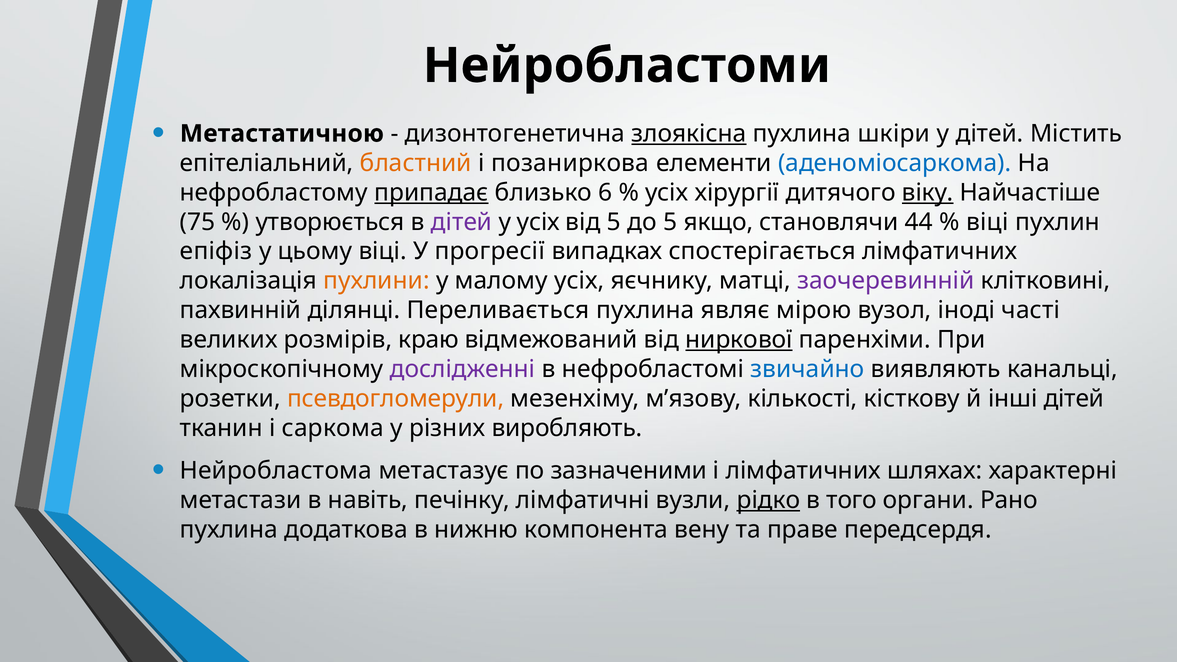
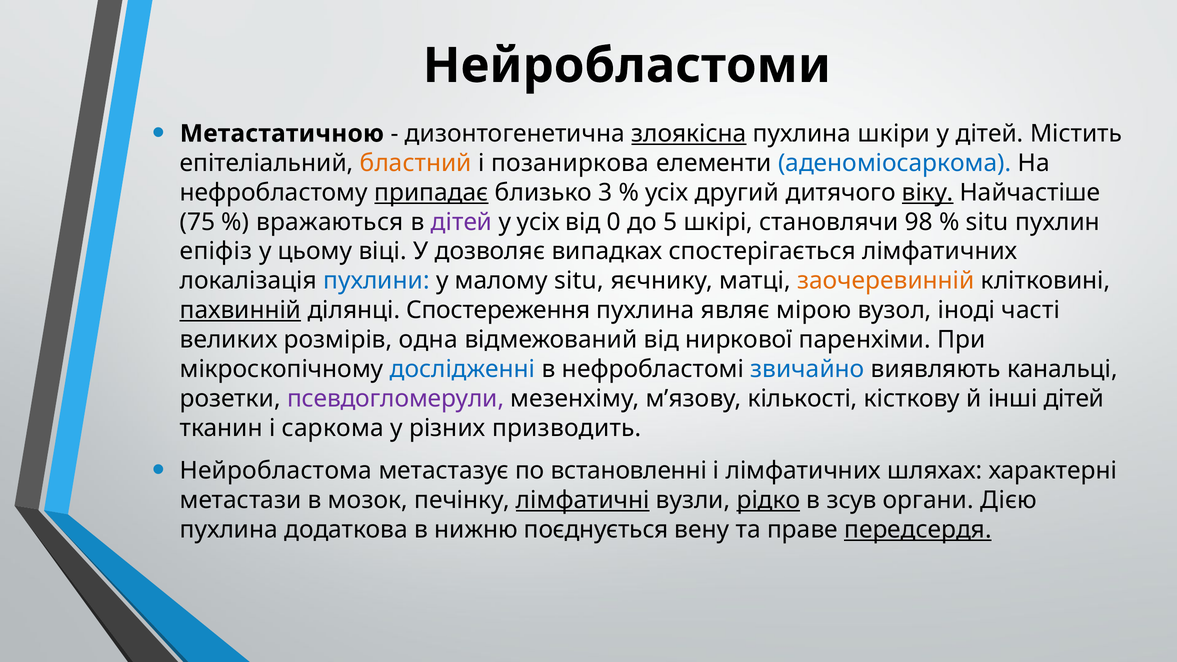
6: 6 -> 3 (605, 193)
хірургії: хірургії -> другий (737, 193)
утворюється: утворюється -> вражаються (330, 222)
від 5: 5 -> 0 (614, 222)
якщо: якщо -> шкірі (718, 222)
44: 44 -> 98 (919, 222)
віці: віці -> situ (987, 222)
прогресії: прогресії -> дозволяє (490, 251)
пухлини colour: orange -> blue (376, 281)
малому усіх: усіх -> situ (579, 281)
заочеревинній colour: purple -> orange (886, 281)
пахвинній underline: none -> present (240, 310)
Переливається: Переливається -> Спостереження (498, 310)
краю: краю -> одна (428, 340)
ниркової underline: present -> none (739, 340)
дослідженні colour: purple -> blue (463, 369)
псевдогломерули colour: orange -> purple (396, 399)
виробляють: виробляють -> призводить (567, 428)
зазначеними: зазначеними -> встановленні (629, 471)
навіть: навіть -> мозок (368, 500)
лімфатичні underline: none -> present (583, 500)
того: того -> зсув (852, 500)
Рано: Рано -> Дією (1009, 500)
компонента: компонента -> поєднується (596, 530)
передсердя underline: none -> present (918, 530)
